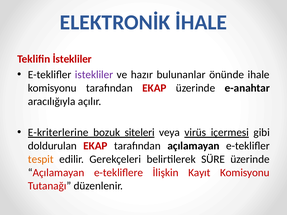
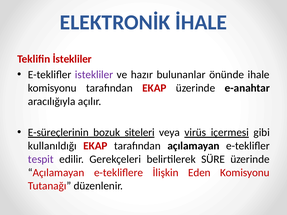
E-kriterlerine: E-kriterlerine -> E-süreçlerinin (58, 133)
doldurulan: doldurulan -> kullanıldığı (52, 146)
tespit colour: orange -> purple (41, 159)
Kayıt: Kayıt -> Eden (199, 173)
